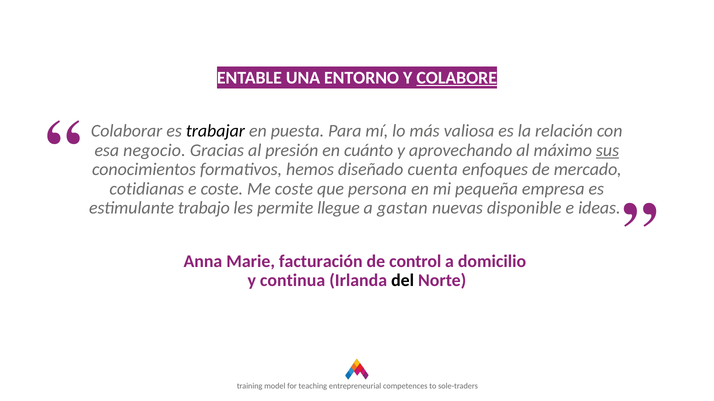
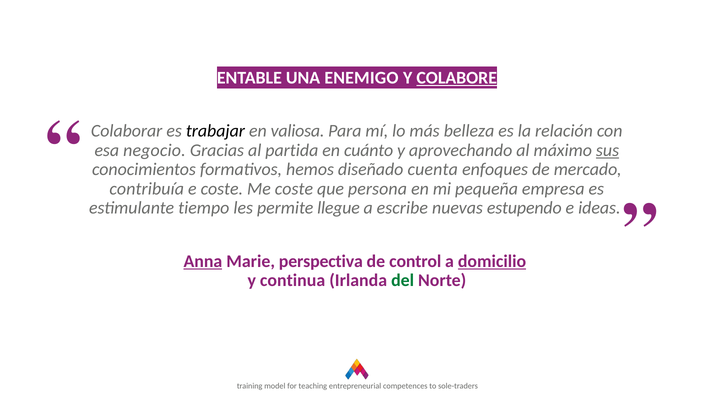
ENTORNO: ENTORNO -> ENEMIGO (361, 78)
puesta: puesta -> valiosa (298, 131)
valiosa: valiosa -> belleza (469, 131)
presión: presión -> partida (292, 150)
cotidianas: cotidianas -> contribuía (147, 189)
trabajo: trabajo -> tiempo (204, 208)
gastan: gastan -> escribe (402, 208)
disponible: disponible -> estupendo (524, 208)
Anna underline: none -> present (203, 262)
facturación: facturación -> perspectiva (321, 262)
domicilio underline: none -> present (492, 262)
del colour: black -> green (403, 281)
